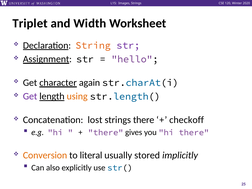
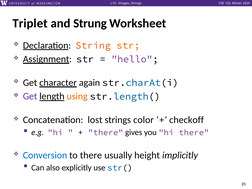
Width: Width -> Strung (90, 23)
str colour: purple -> orange (128, 45)
strings there: there -> color (144, 120)
Conversion colour: orange -> blue (45, 155)
to literal: literal -> there (91, 155)
stored: stored -> height (147, 155)
